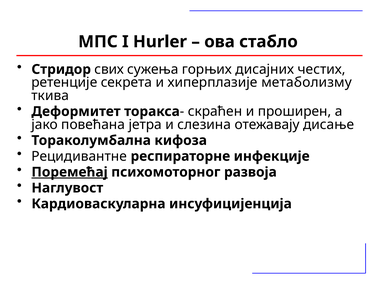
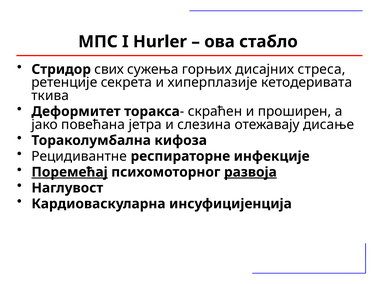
честих: честих -> стреса (322, 69)
метаболизму: метаболизму -> кетодеривата (307, 83)
развоја underline: none -> present (250, 172)
